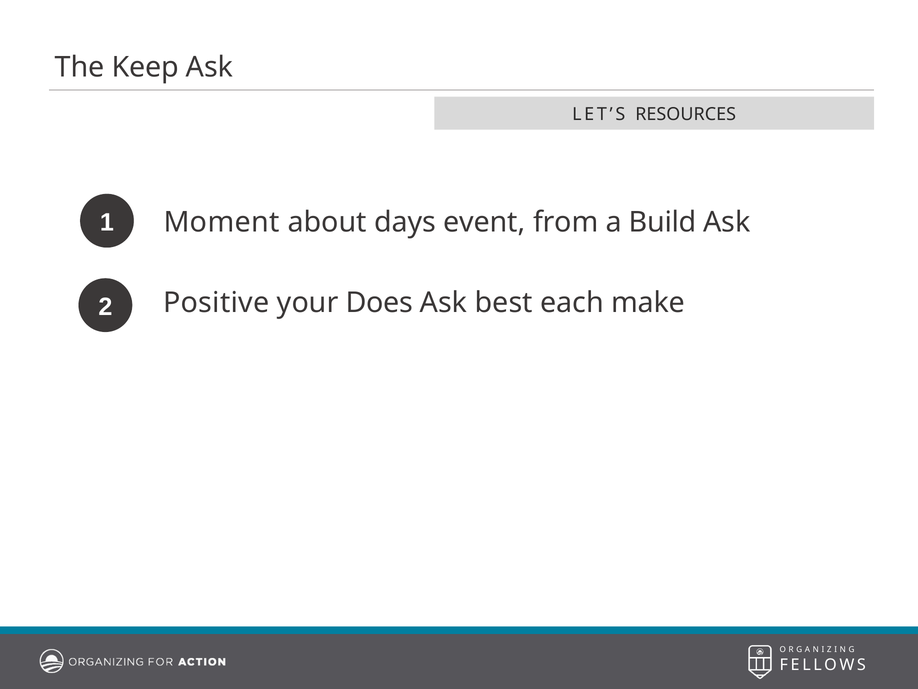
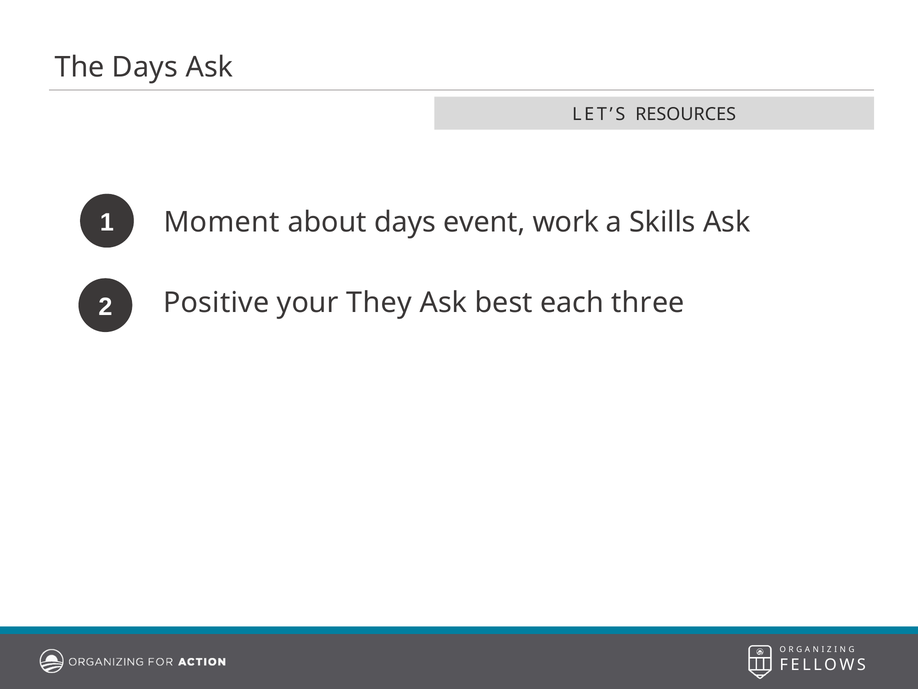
The Keep: Keep -> Days (145, 67)
from: from -> work (566, 222)
Build: Build -> Skills (662, 222)
Does: Does -> They (379, 303)
make: make -> three (648, 303)
